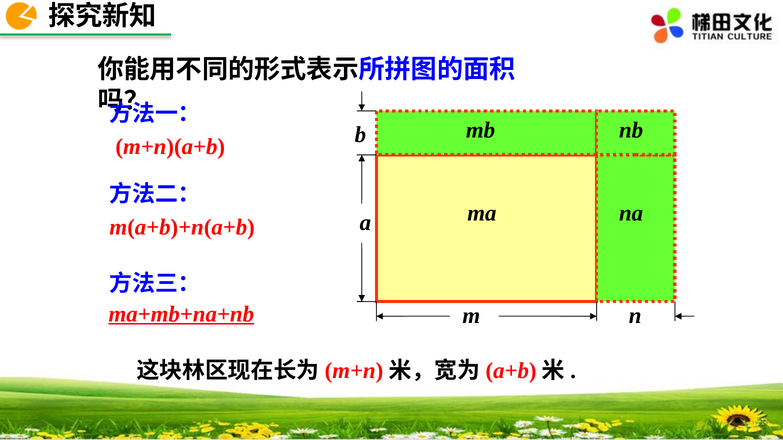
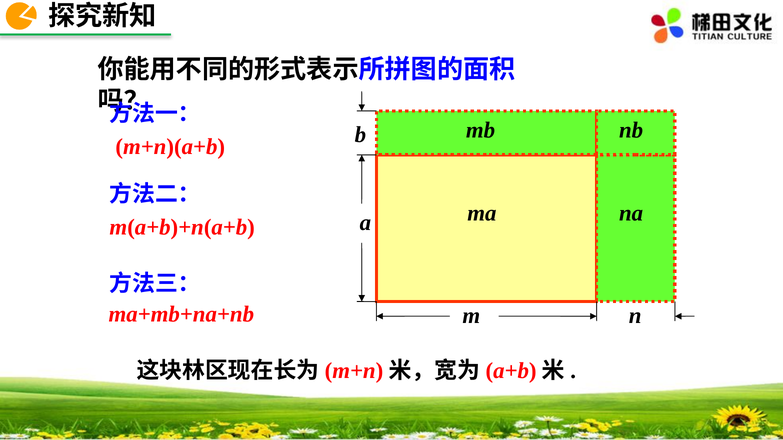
ma+mb+na+nb underline: present -> none (181, 314)
